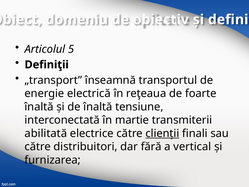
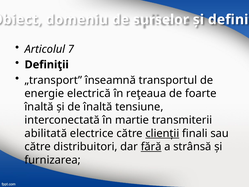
obiectiv: obiectiv -> surselor (161, 20)
5: 5 -> 7 (71, 49)
fără underline: none -> present (151, 147)
vertical: vertical -> strânsă (192, 147)
